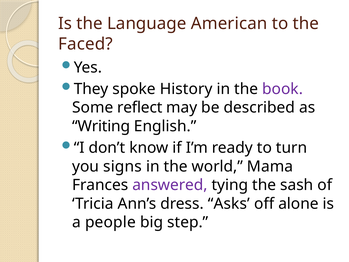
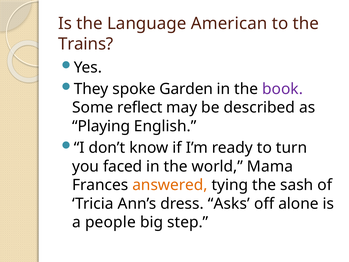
Faced: Faced -> Trains (86, 44)
History: History -> Garden (186, 89)
Writing: Writing -> Playing (101, 126)
signs: signs -> faced (123, 166)
answered colour: purple -> orange (170, 185)
